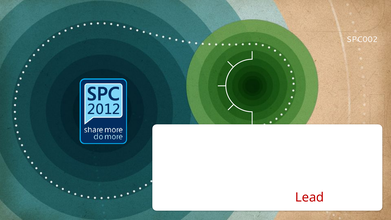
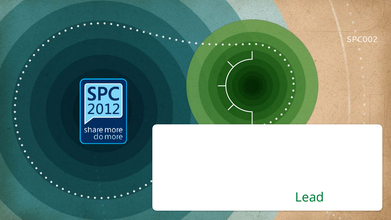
Lead colour: red -> green (310, 197)
